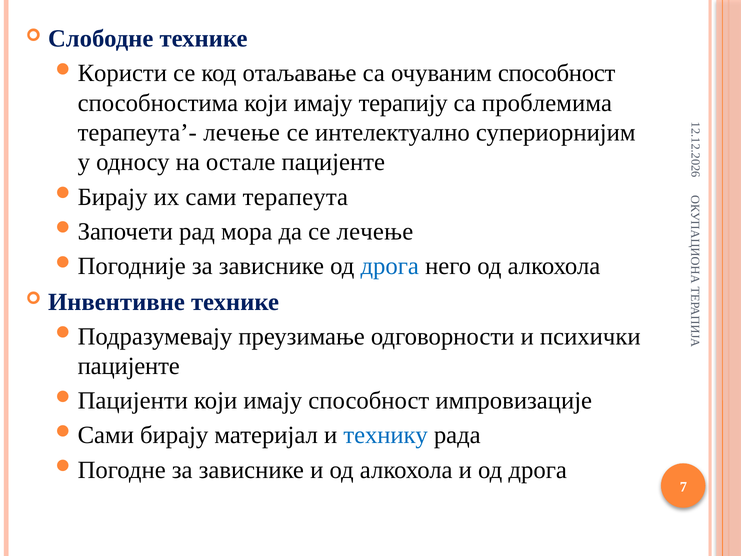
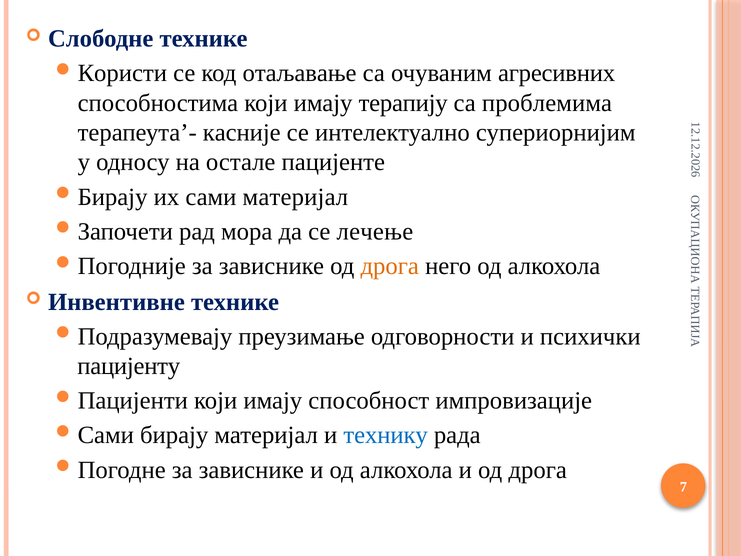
очуваним способност: способност -> агресивних (557, 73)
терапеута’- лечење: лечење -> касније (242, 133)
сами терапеута: терапеута -> материјал (295, 197)
дрога colour: blue -> orange (390, 266)
пацијенте: пацијенте -> пацијенту (129, 366)
